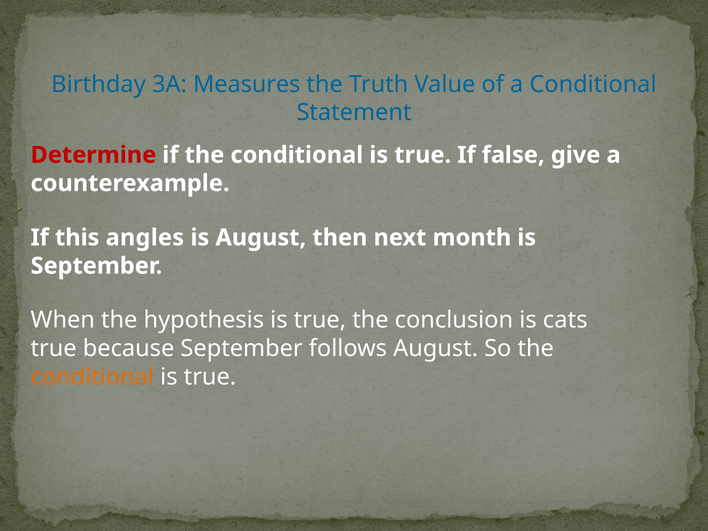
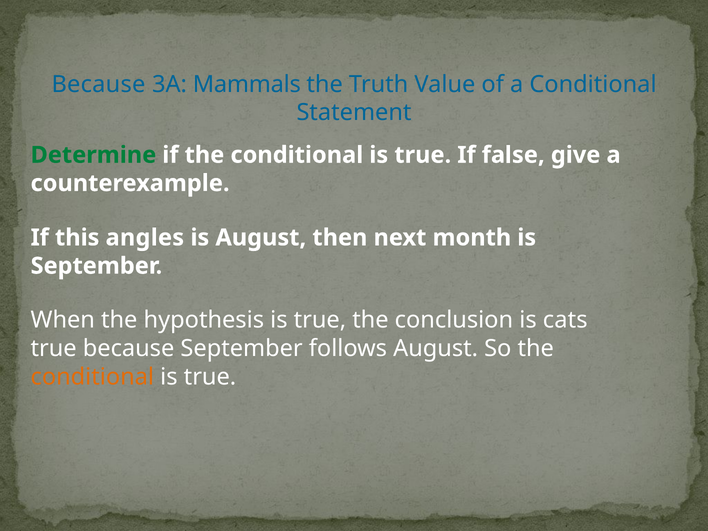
Birthday: Birthday -> Because (98, 84)
Measures: Measures -> Mammals (247, 84)
Determine colour: red -> green (93, 155)
